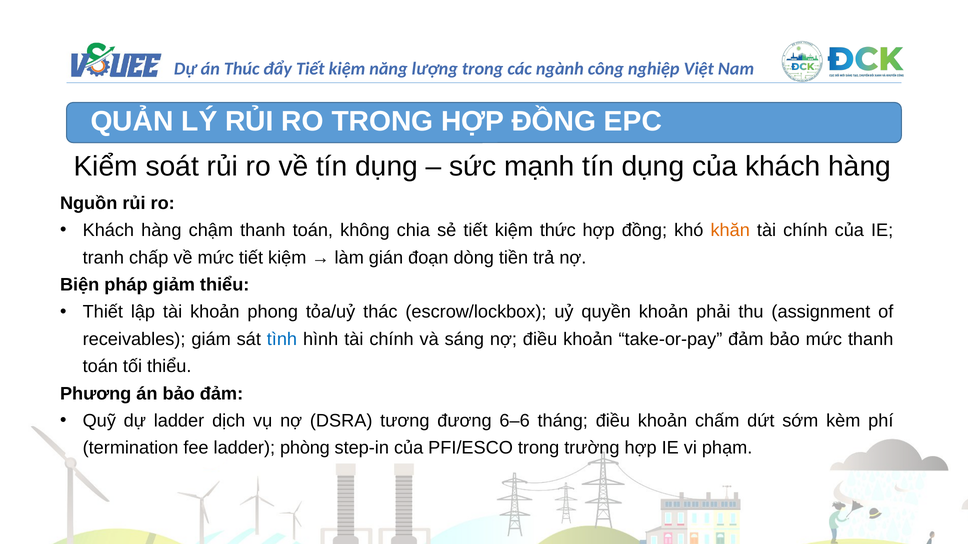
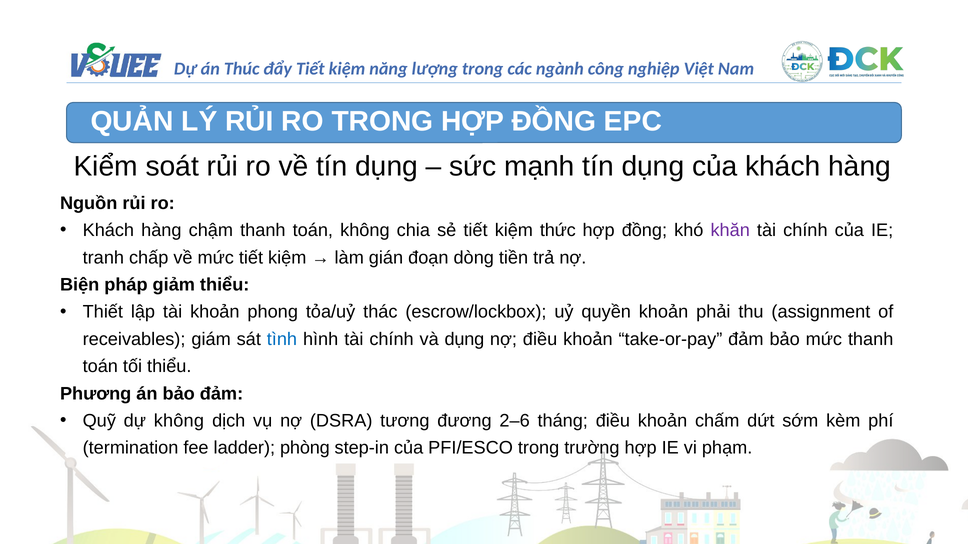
khăn colour: orange -> purple (730, 231)
và sáng: sáng -> dụng (464, 339)
dự ladder: ladder -> không (179, 421)
6–6: 6–6 -> 2–6 (515, 421)
